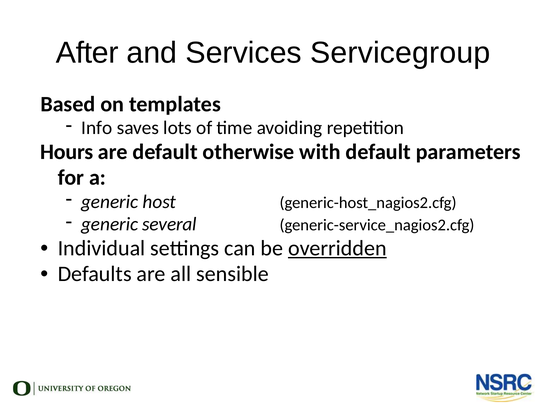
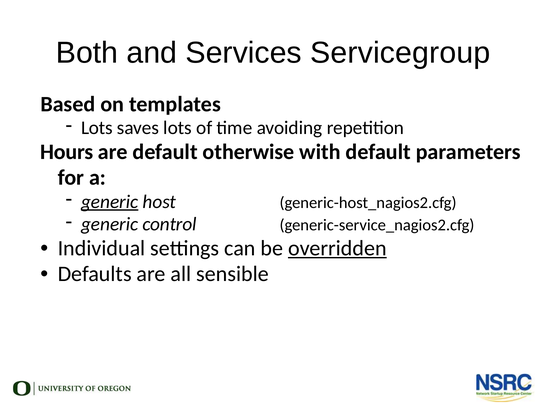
After: After -> Both (87, 53)
Info: Info -> Lots (97, 128)
generic underline: none -> present (110, 202)
several: several -> control (169, 224)
